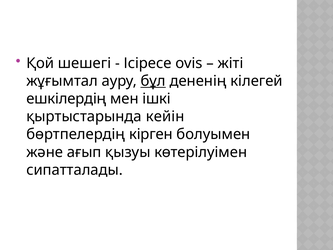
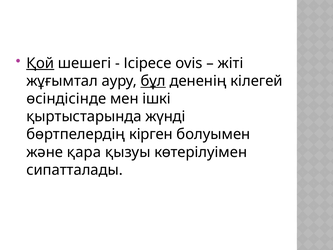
Қой underline: none -> present (40, 63)
ешкілердің: ешкілердің -> өсіндісінде (66, 99)
кейін: кейін -> жүнді (165, 116)
ағып: ағып -> қара (84, 152)
